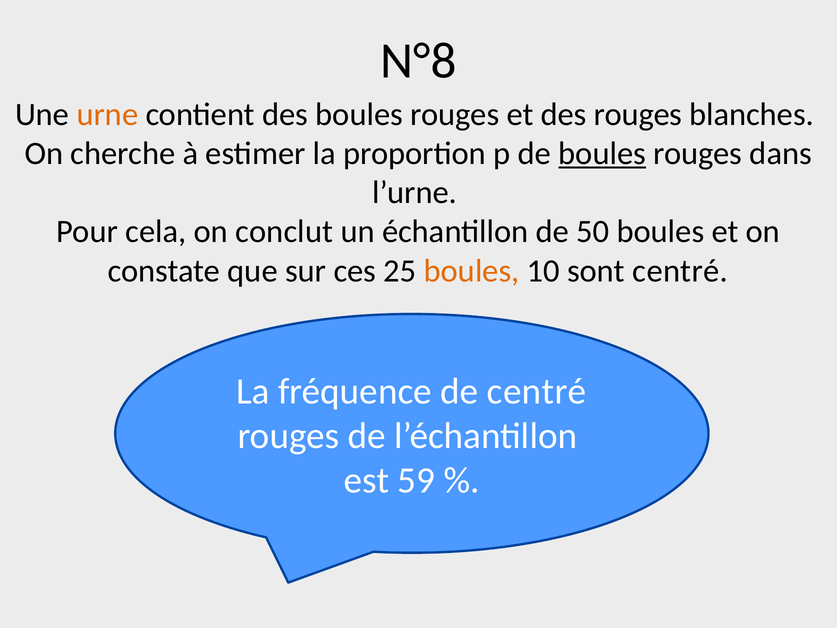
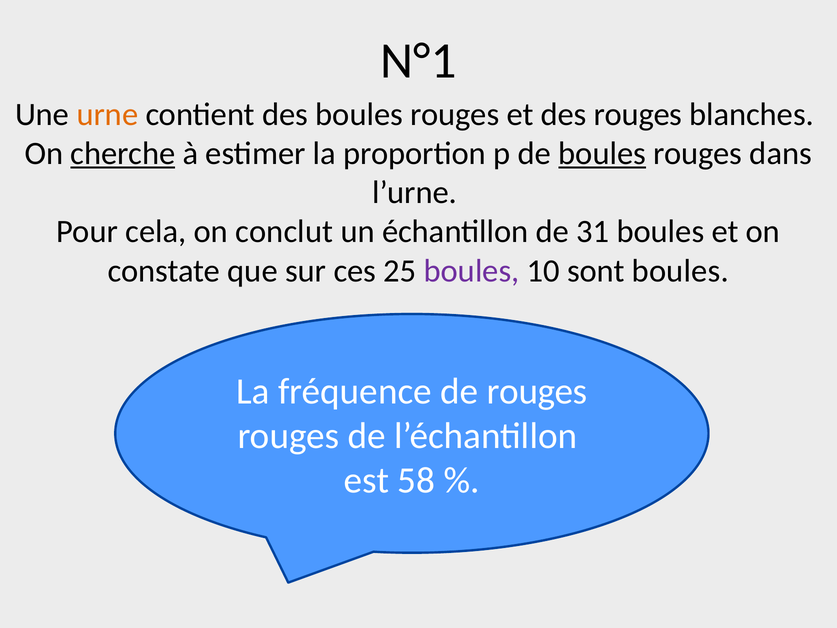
N°8: N°8 -> N°1 (418, 61)
cherche underline: none -> present (123, 153)
50: 50 -> 31 (593, 232)
boules colour: orange -> purple (472, 271)
sont centré: centré -> boules (680, 271)
de centré: centré -> rouges (537, 391)
59: 59 -> 58 (416, 480)
